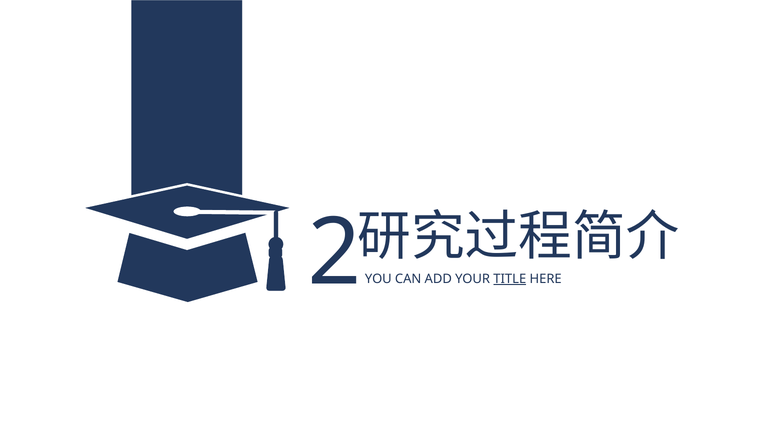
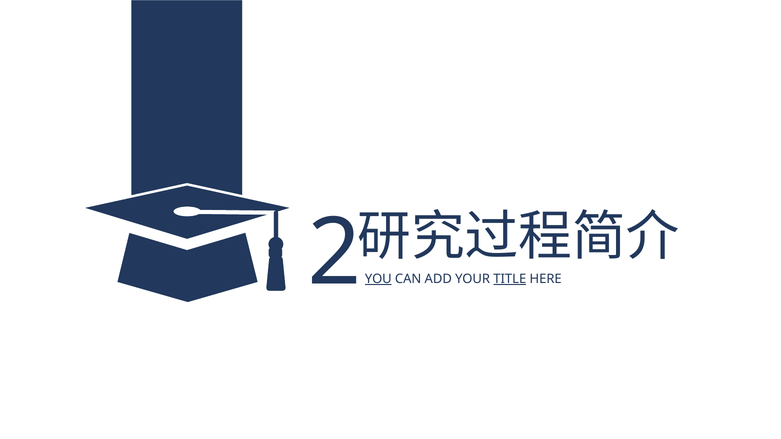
YOU underline: none -> present (378, 279)
